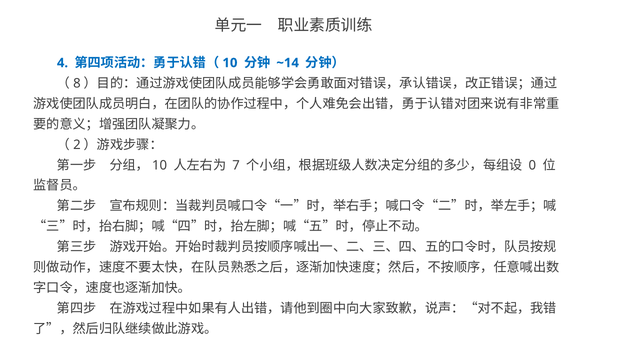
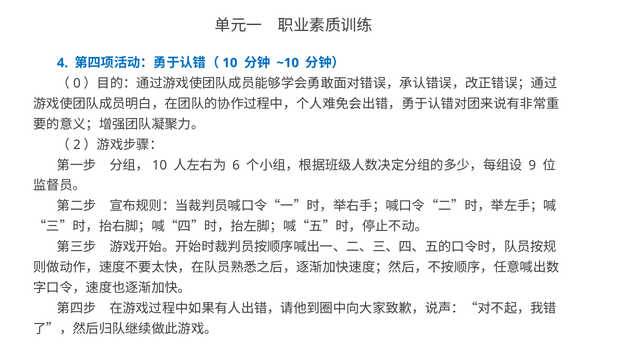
~14: ~14 -> ~10 (288, 63)
8: 8 -> 0 (77, 83)
7: 7 -> 6 (236, 165)
0: 0 -> 9 (532, 165)
